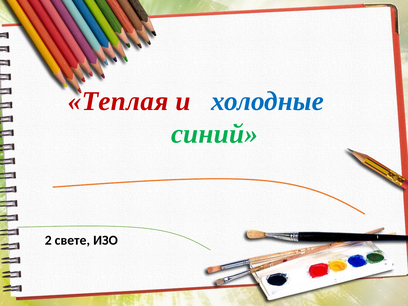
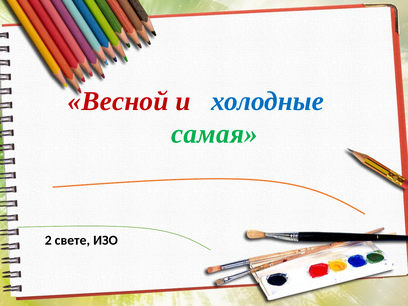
Теплая: Теплая -> Весной (118, 101)
синий: синий -> самая (214, 134)
